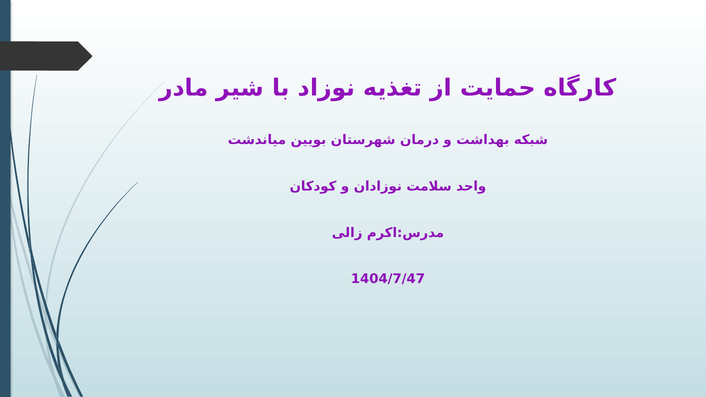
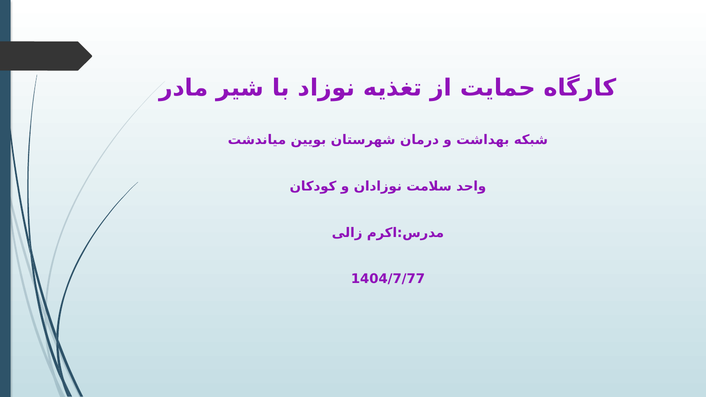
1404/7/47: 1404/7/47 -> 1404/7/77 (388, 279)
